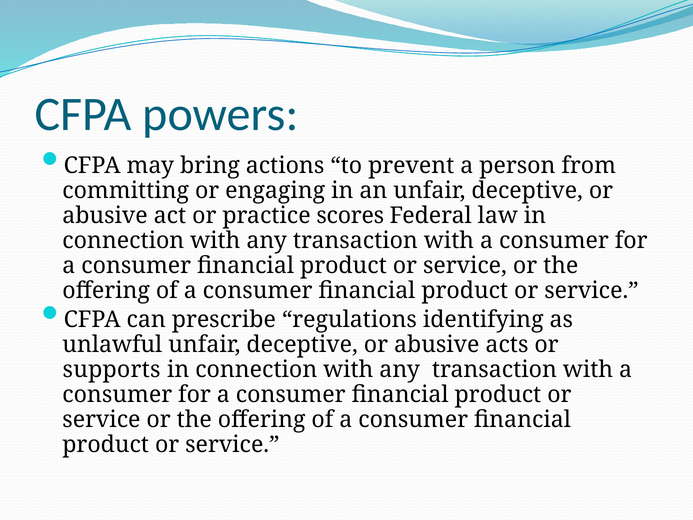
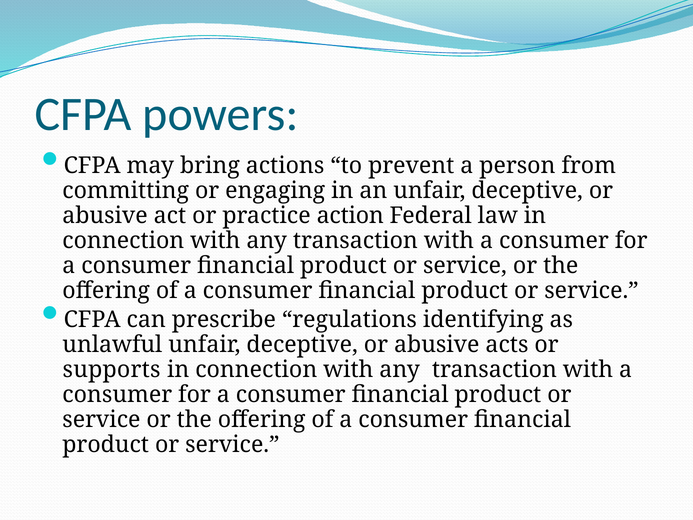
scores: scores -> action (350, 215)
